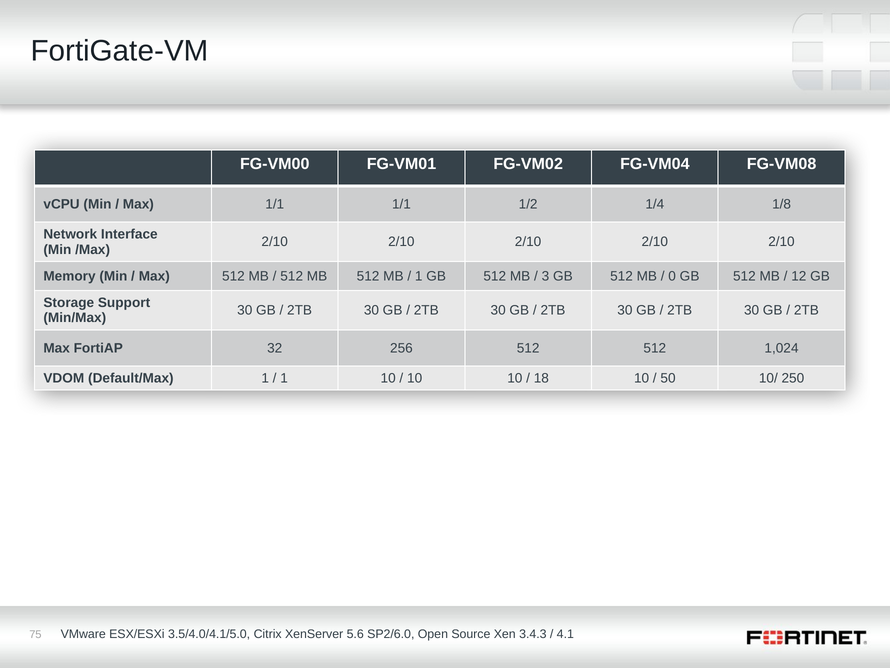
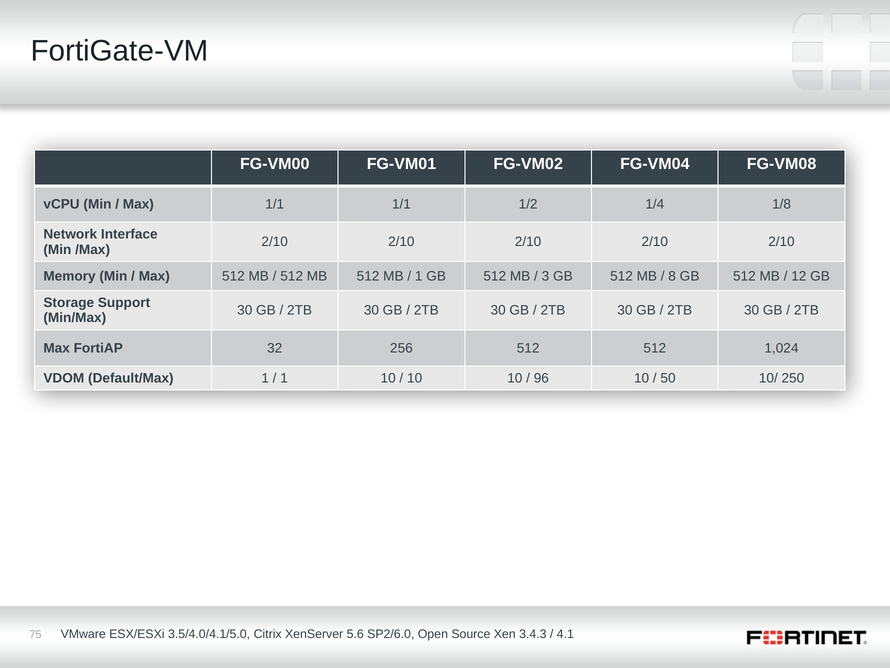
0: 0 -> 8 (672, 276)
18: 18 -> 96 (541, 378)
